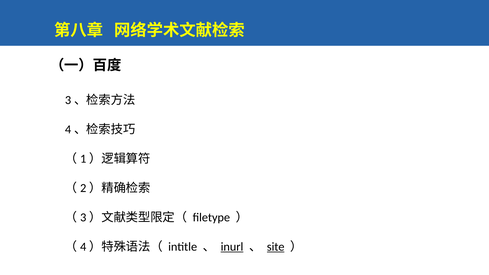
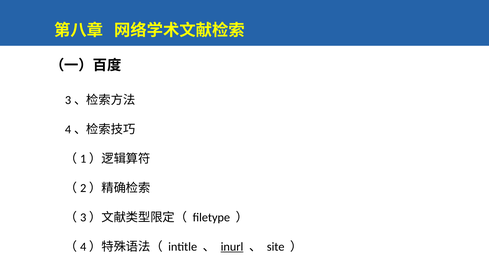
site underline: present -> none (276, 247)
